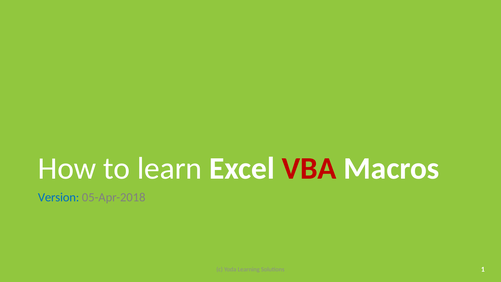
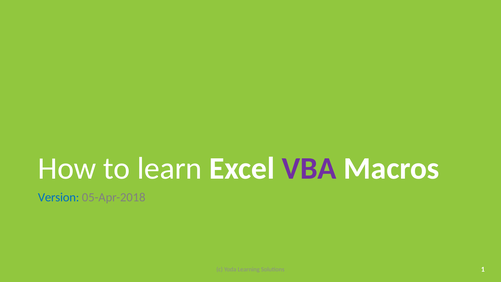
VBA colour: red -> purple (309, 168)
